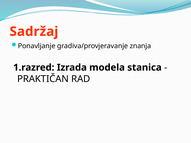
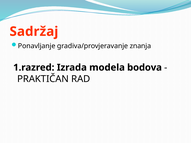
stanica: stanica -> bodova (145, 68)
